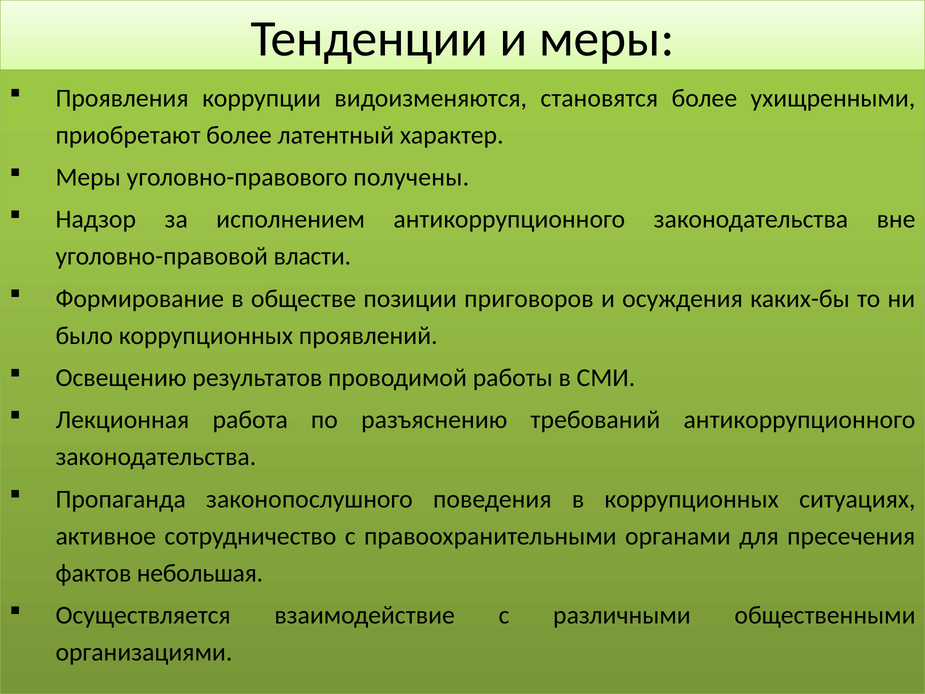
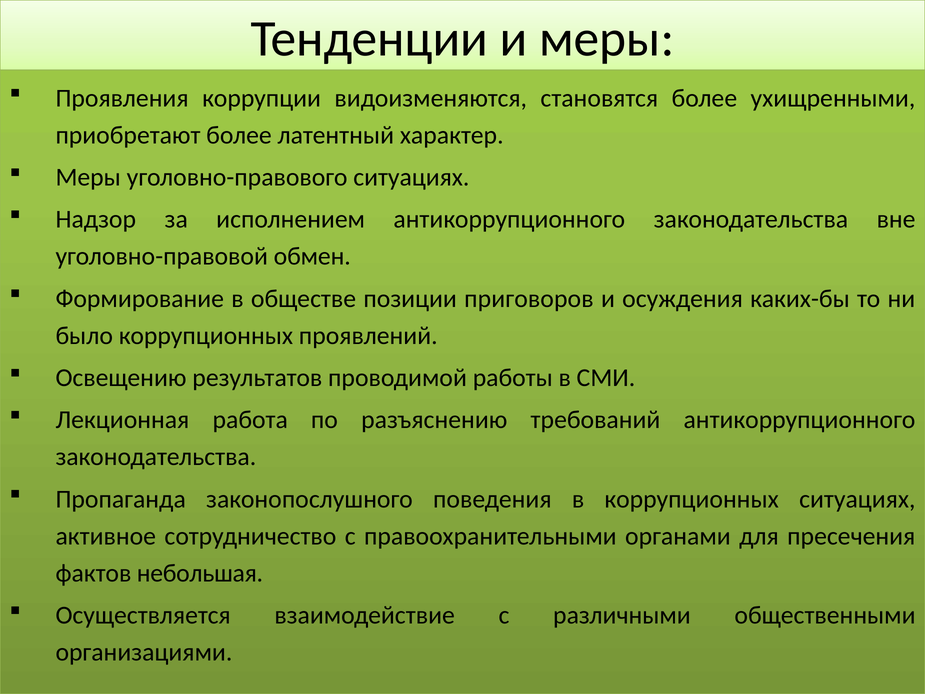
уголовно-правового получены: получены -> ситуациях (411, 177)
власти: власти -> обмен (312, 256)
